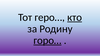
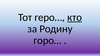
горо… underline: present -> none (47, 41)
